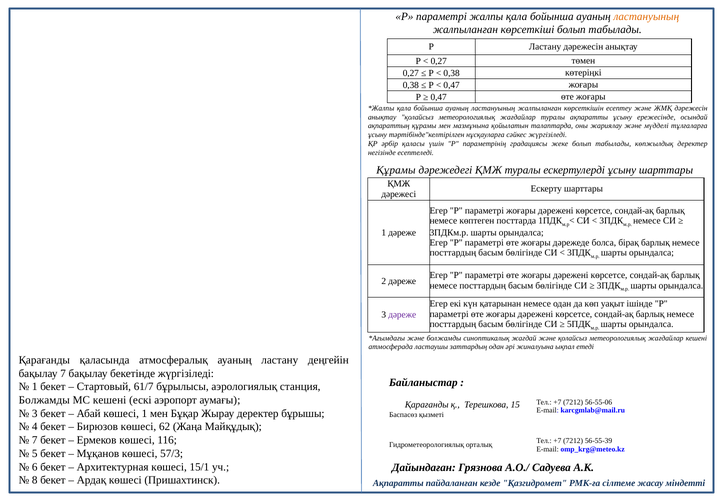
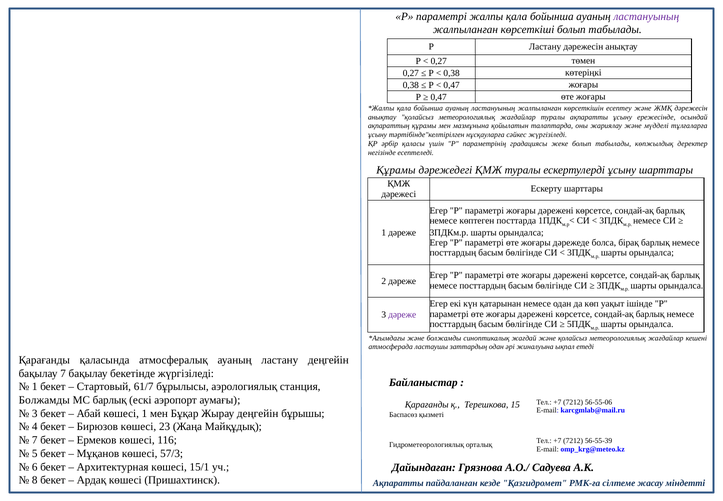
ластануының colour: orange -> purple (646, 16)
МС кешені: кешені -> барлық (110, 400)
Жырау деректер: деректер -> деңгейін (258, 413)
62: 62 -> 23 (165, 426)
